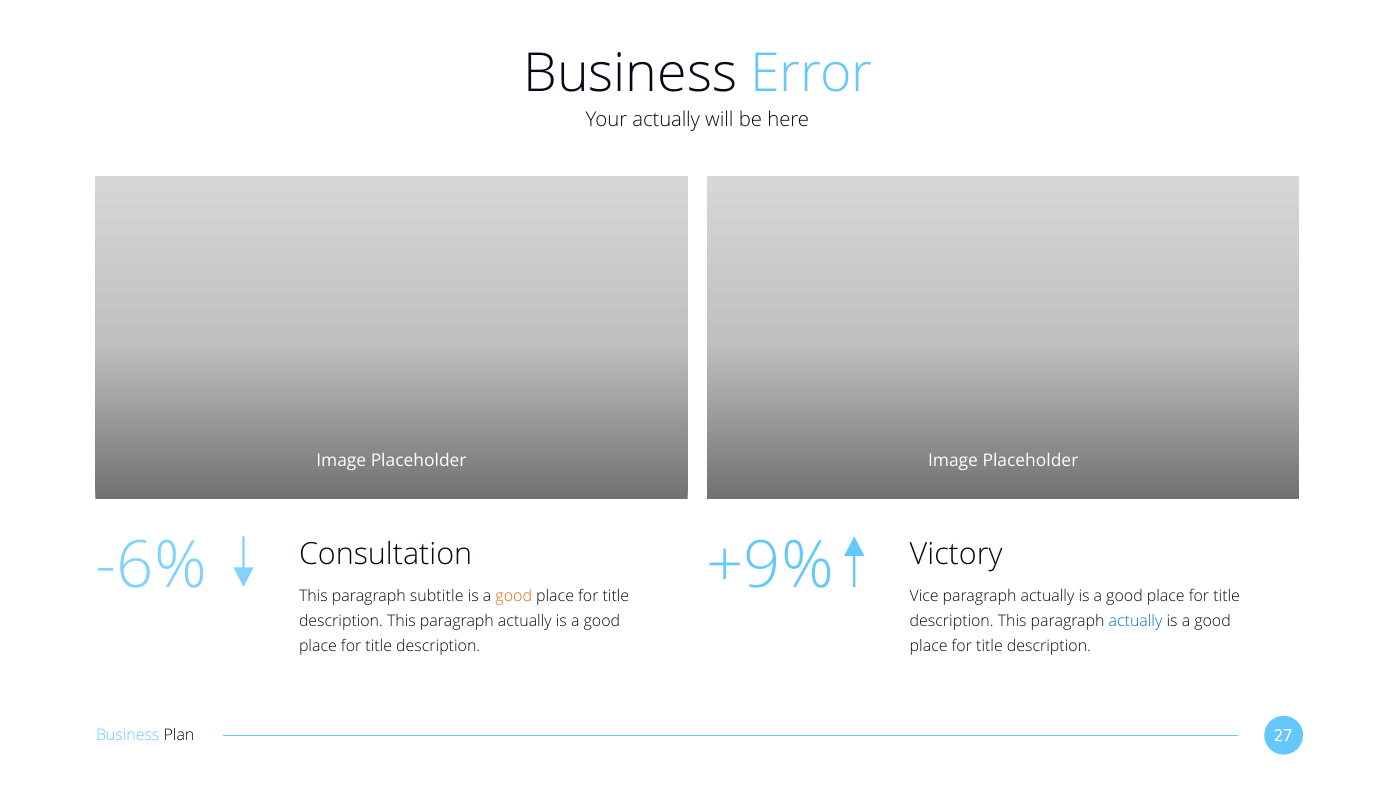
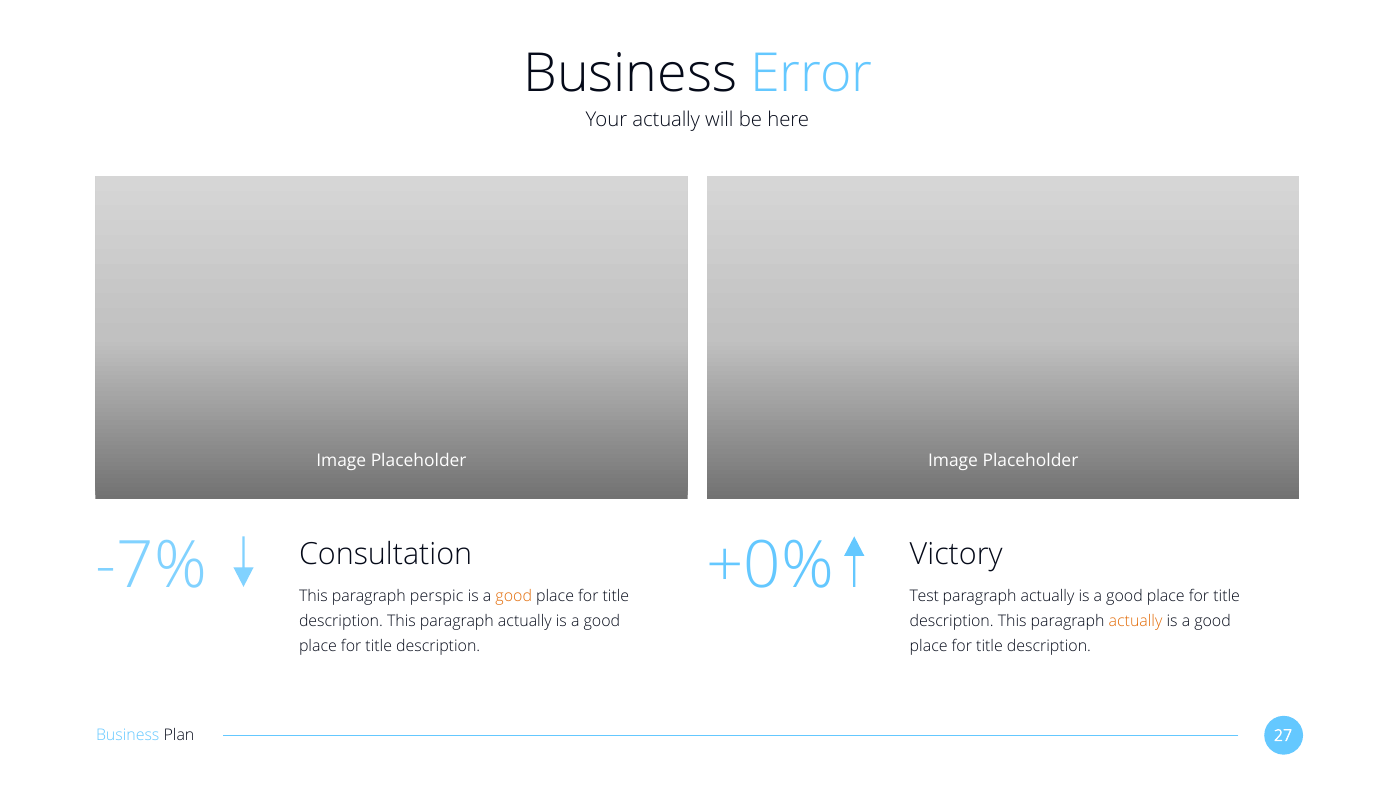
-6%: -6% -> -7% (151, 566)
+9%: +9% -> +0% (770, 566)
subtitle: subtitle -> perspic (437, 596)
Vice: Vice -> Test (924, 596)
actually colour: blue -> orange (1136, 621)
